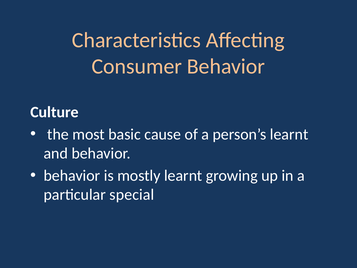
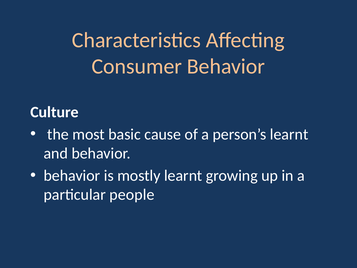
special: special -> people (132, 194)
